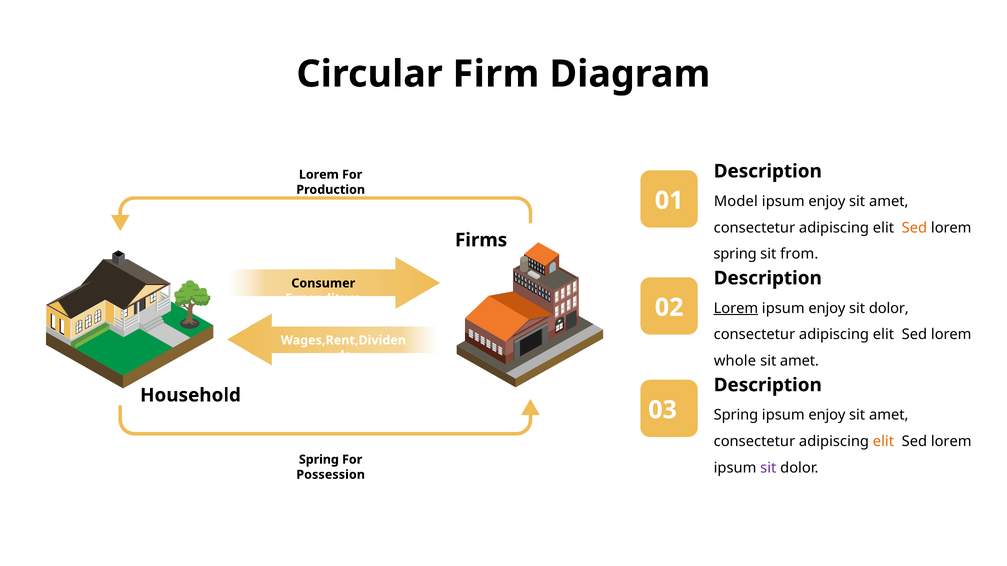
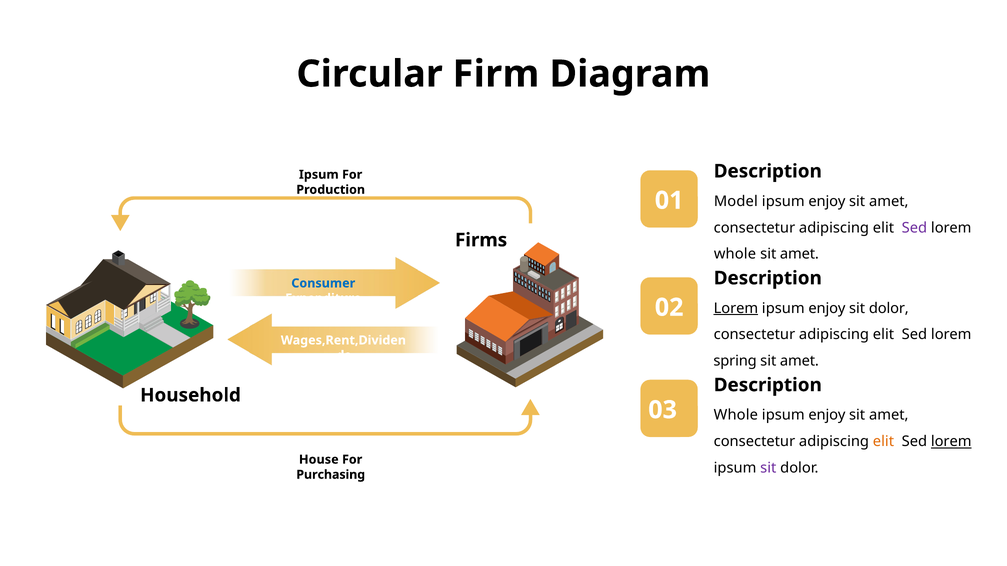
Lorem: Lorem -> Ipsum (319, 175)
Sed colour: orange -> purple (914, 228)
spring: spring -> whole (735, 254)
from: from -> amet (799, 254)
Consumer colour: black -> blue (323, 283)
whole: whole -> spring (735, 361)
Spring: Spring -> Whole (736, 415)
lorem underline: none -> present (951, 442)
Spring: Spring -> House (319, 460)
Possession: Possession -> Purchasing (331, 475)
